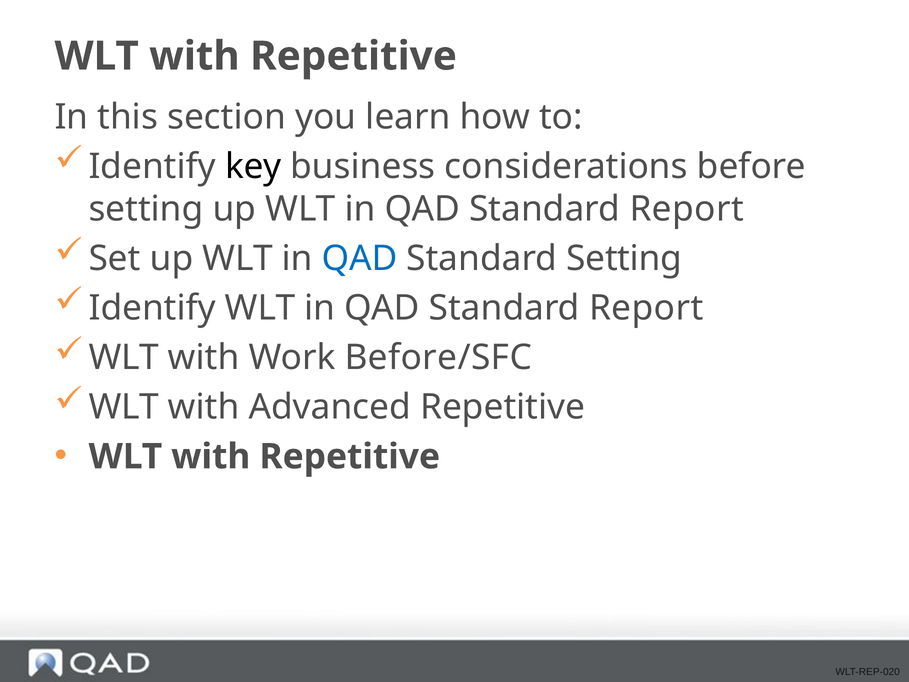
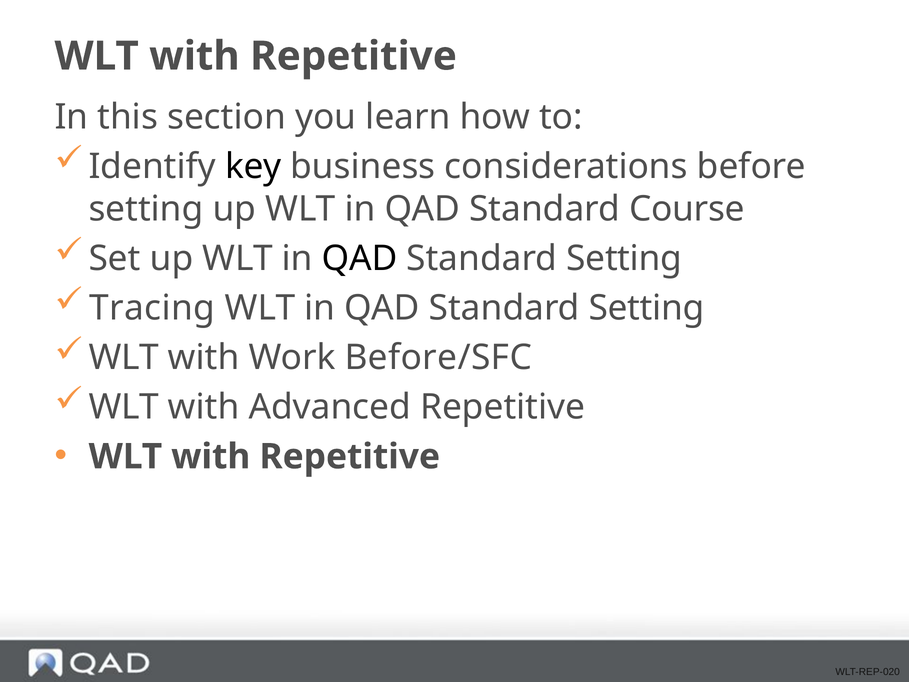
Report: Report -> Course (687, 209)
QAD colour: blue -> black (360, 258)
Identify: Identify -> Tracing (152, 308)
Report: Report -> Setting (647, 308)
